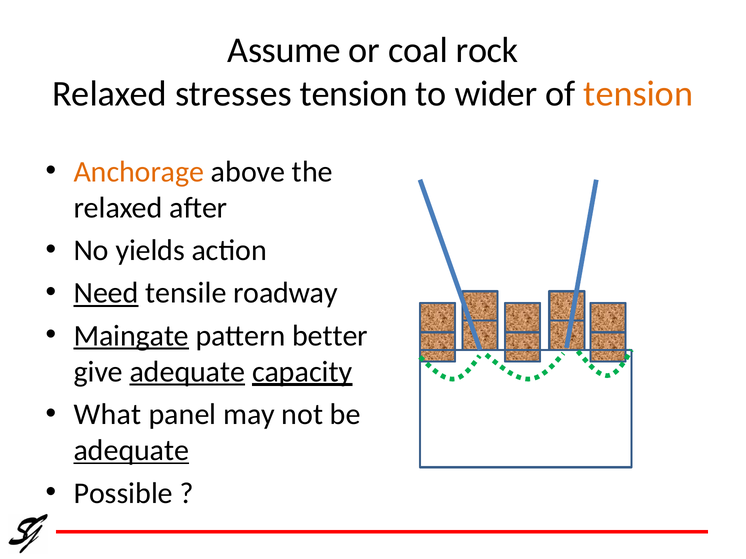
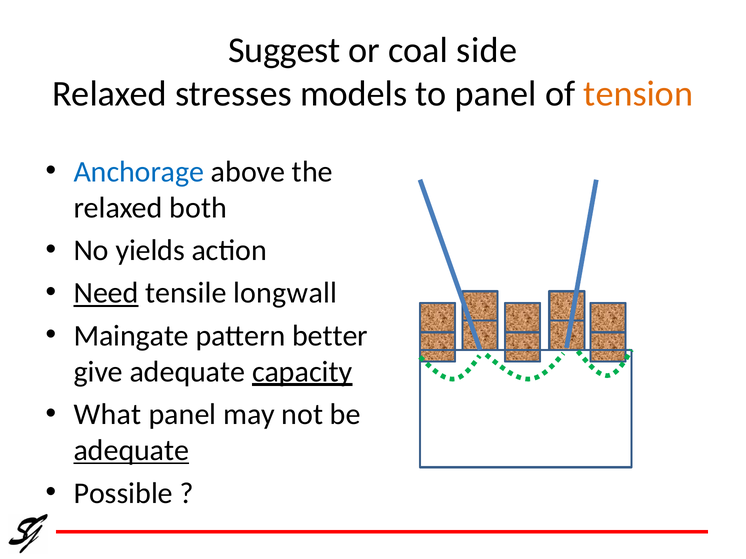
Assume: Assume -> Suggest (284, 50)
rock: rock -> side (487, 50)
stresses tension: tension -> models (354, 94)
to wider: wider -> panel (496, 94)
Anchorage colour: orange -> blue (139, 172)
after: after -> both (198, 208)
roadway: roadway -> longwall (285, 293)
Maingate underline: present -> none (131, 336)
adequate underline: present -> none (187, 372)
